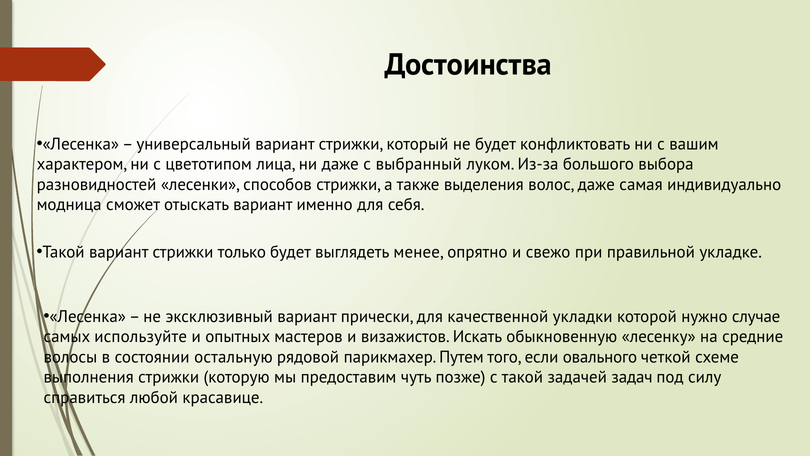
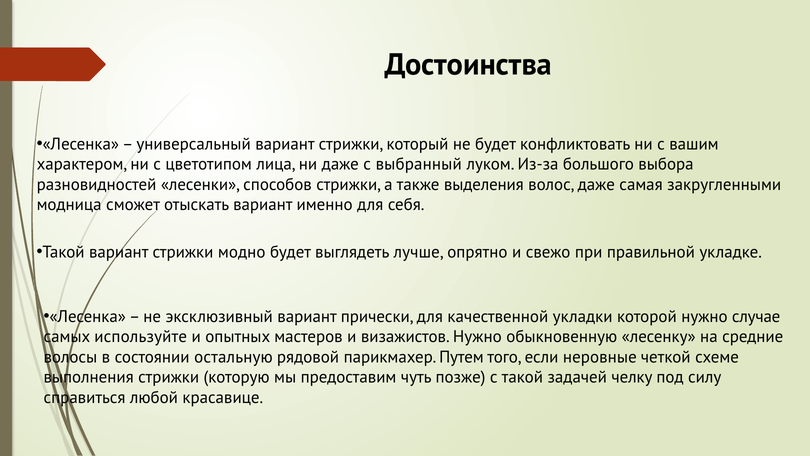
индивидуально: индивидуально -> закругленными (724, 184)
только: только -> модно (242, 252)
менее: менее -> лучше (419, 252)
визажистов Искать: Искать -> Нужно (477, 337)
овального: овального -> неровные (600, 357)
задач: задач -> челку (632, 377)
